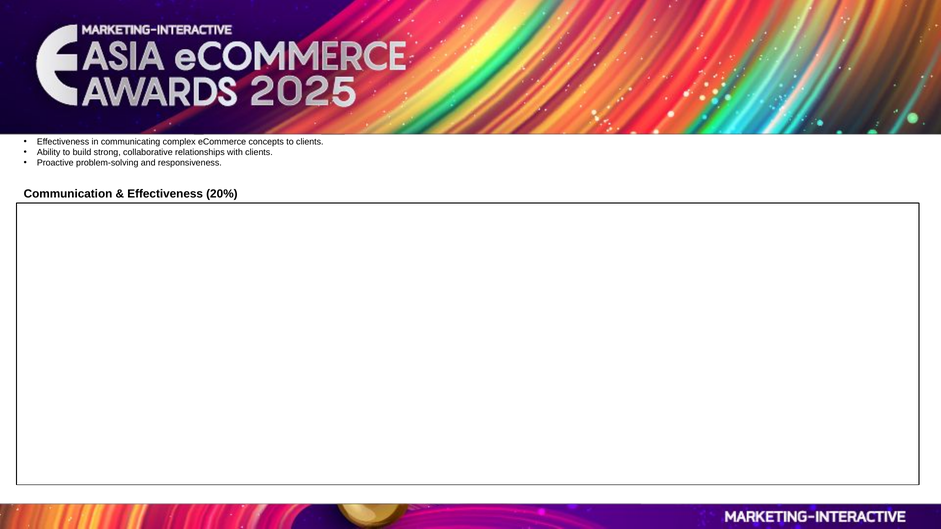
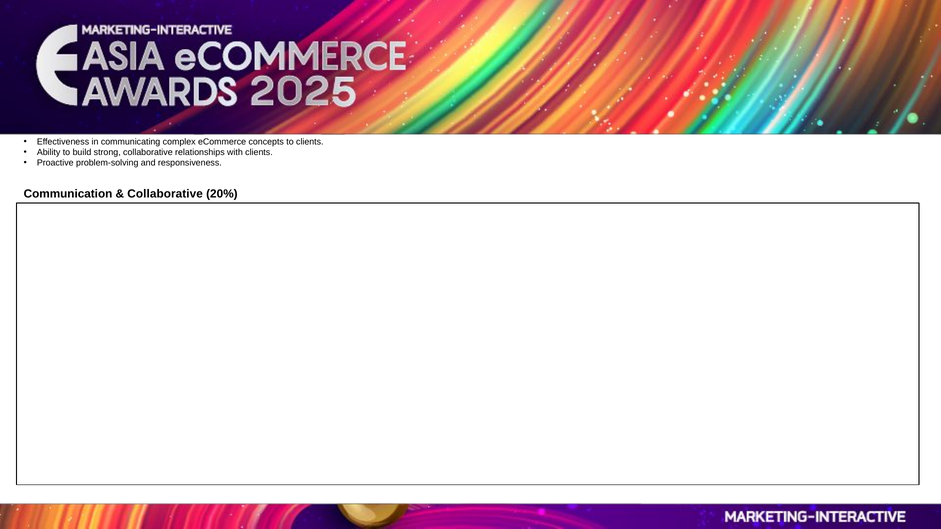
Effectiveness: Effectiveness -> Collaborative (165, 194)
